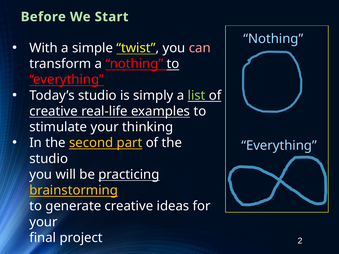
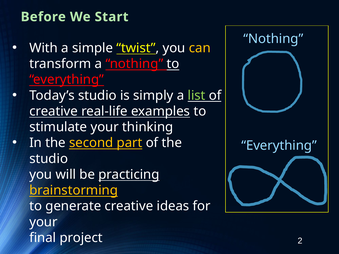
can colour: pink -> yellow (200, 48)
